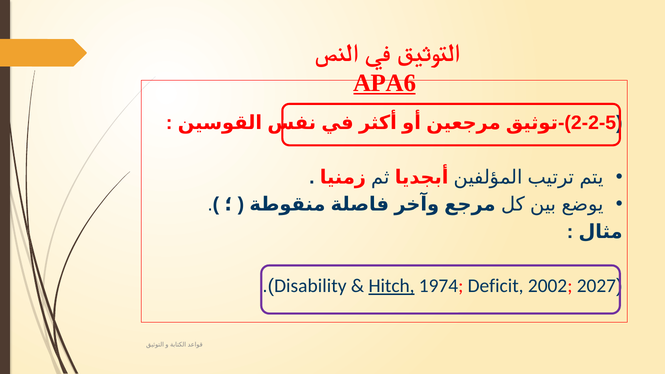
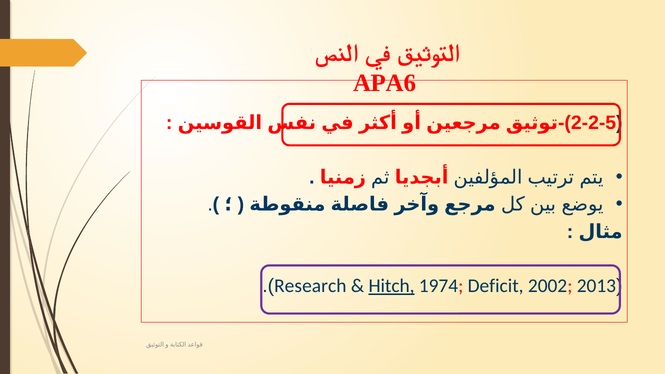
APA6 underline: present -> none (385, 83)
Disability: Disability -> Research (310, 286)
2027: 2027 -> 2013 (596, 286)
